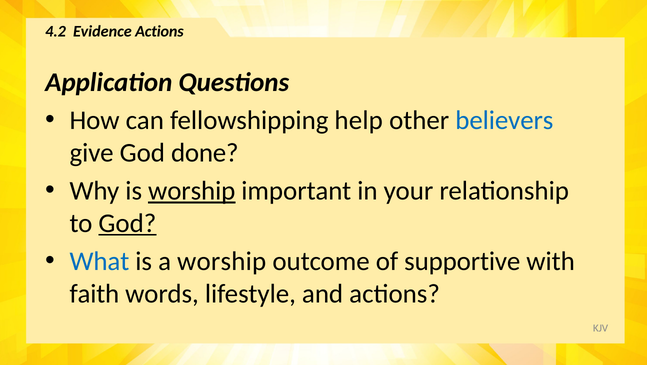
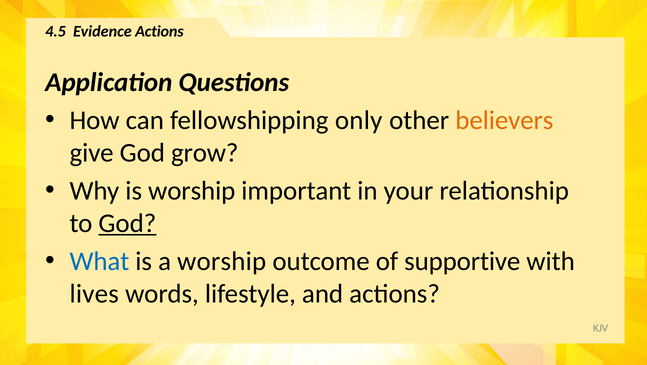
4.2: 4.2 -> 4.5 (56, 32)
help: help -> only (359, 120)
believers colour: blue -> orange (504, 120)
done: done -> grow (205, 153)
worship underline: present -> none (192, 191)
faith: faith -> lives (94, 294)
